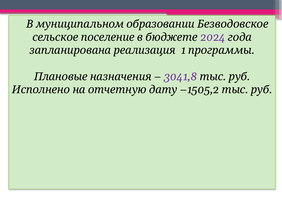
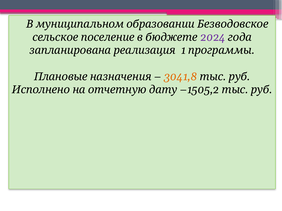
3041,8 colour: purple -> orange (180, 77)
